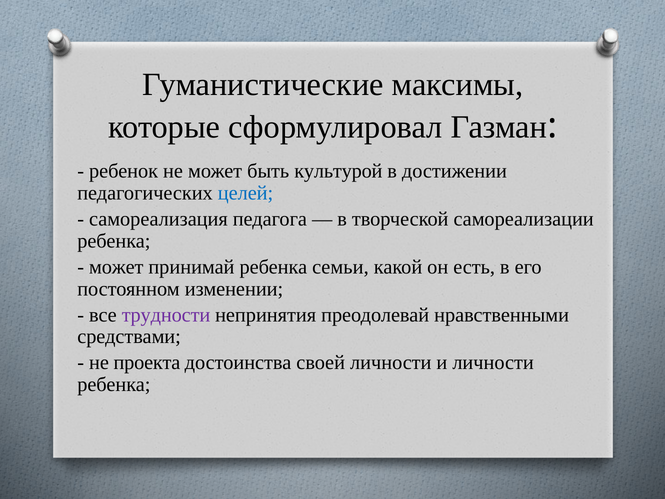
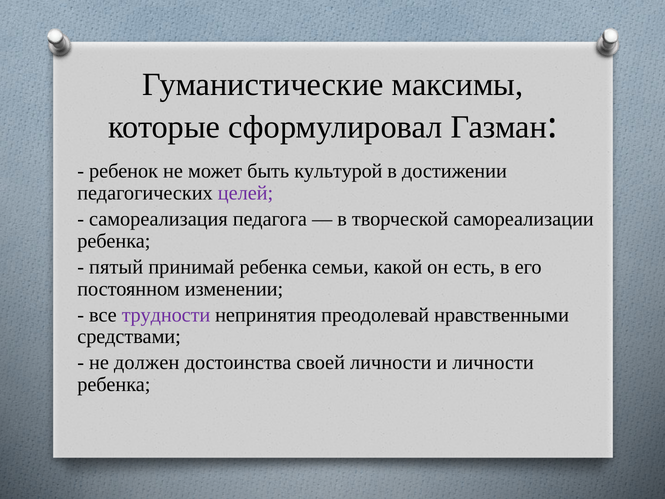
целей colour: blue -> purple (246, 193)
может: может -> пятый (116, 267)
проекта: проекта -> должен (147, 363)
